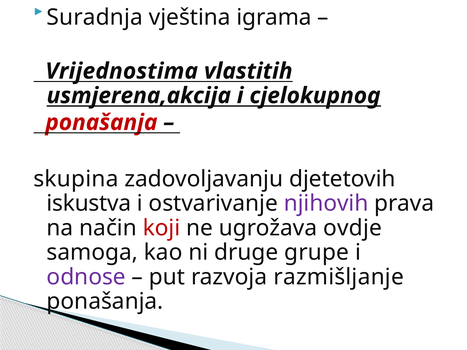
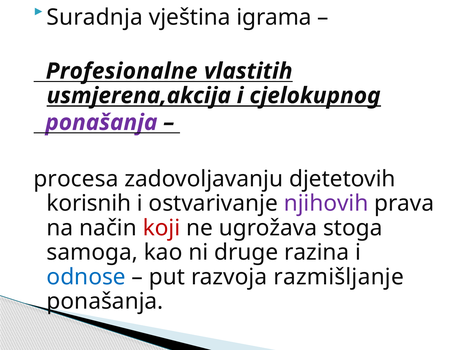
Vrijednostima: Vrijednostima -> Profesionalne (122, 71)
ponašanja colour: red -> purple (101, 123)
skupina: skupina -> procesa (76, 179)
iskustva: iskustva -> korisnih (89, 204)
ovdje: ovdje -> stoga (353, 228)
grupe: grupe -> razina (317, 253)
odnose colour: purple -> blue (86, 277)
